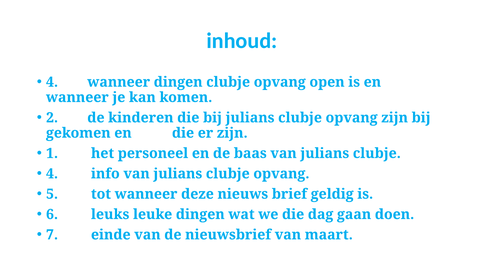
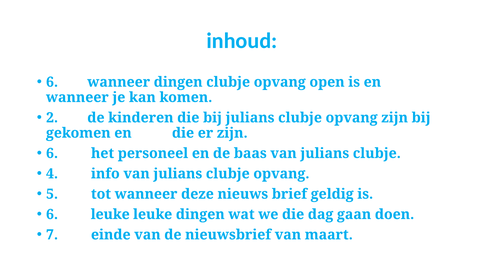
4: 4 -> 6 (52, 82)
1: 1 -> 6 (52, 153)
6 leuks: leuks -> leuke (110, 214)
